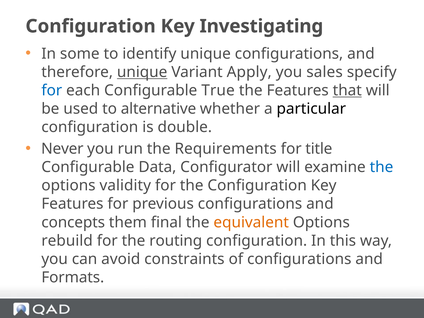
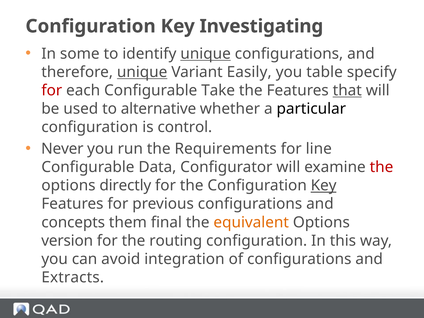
unique underline: none -> present (206, 54)
Apply: Apply -> Easily (249, 72)
sales: sales -> table (325, 72)
for colour: blue -> red (52, 90)
True: True -> Take (218, 90)
double: double -> control (185, 127)
title: title -> line (319, 149)
the colour: blue -> red (382, 167)
validity: validity -> directly (125, 186)
Key underline: none -> present (324, 186)
rebuild: rebuild -> version (67, 241)
constraints: constraints -> integration (184, 259)
Formats: Formats -> Extracts (73, 277)
